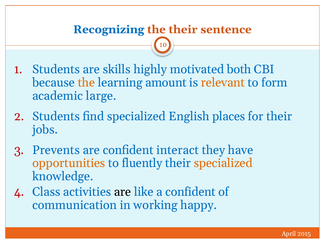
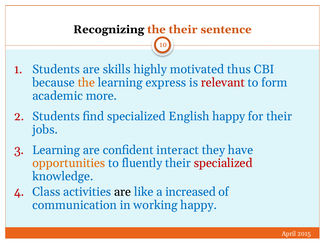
Recognizing colour: blue -> black (109, 29)
both: both -> thus (239, 69)
amount: amount -> express (166, 83)
relevant colour: orange -> red (223, 83)
large: large -> more (101, 96)
English places: places -> happy (229, 116)
Prevents: Prevents -> Learning (56, 150)
specialized colour: orange -> red (223, 163)
a confident: confident -> increased (191, 192)
